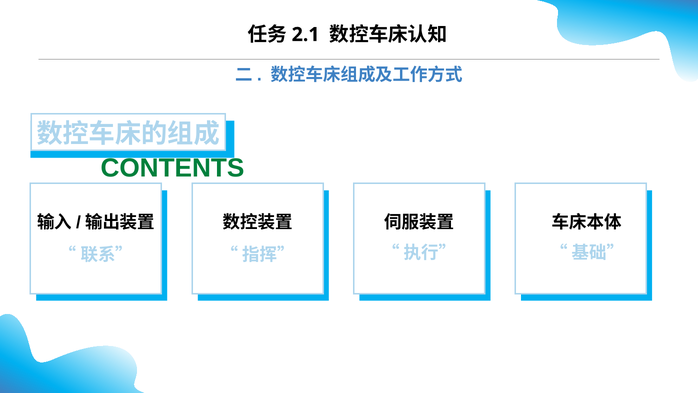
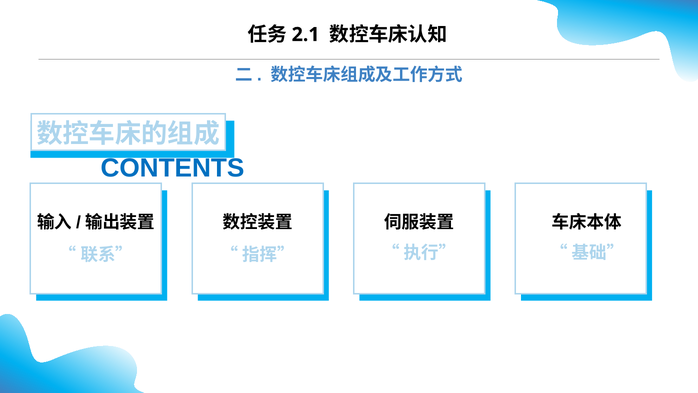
CONTENTS colour: green -> blue (172, 168)
